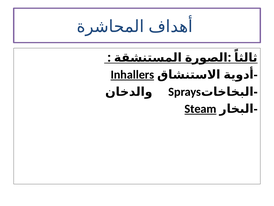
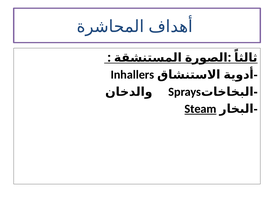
Inhallers underline: present -> none (132, 75)
